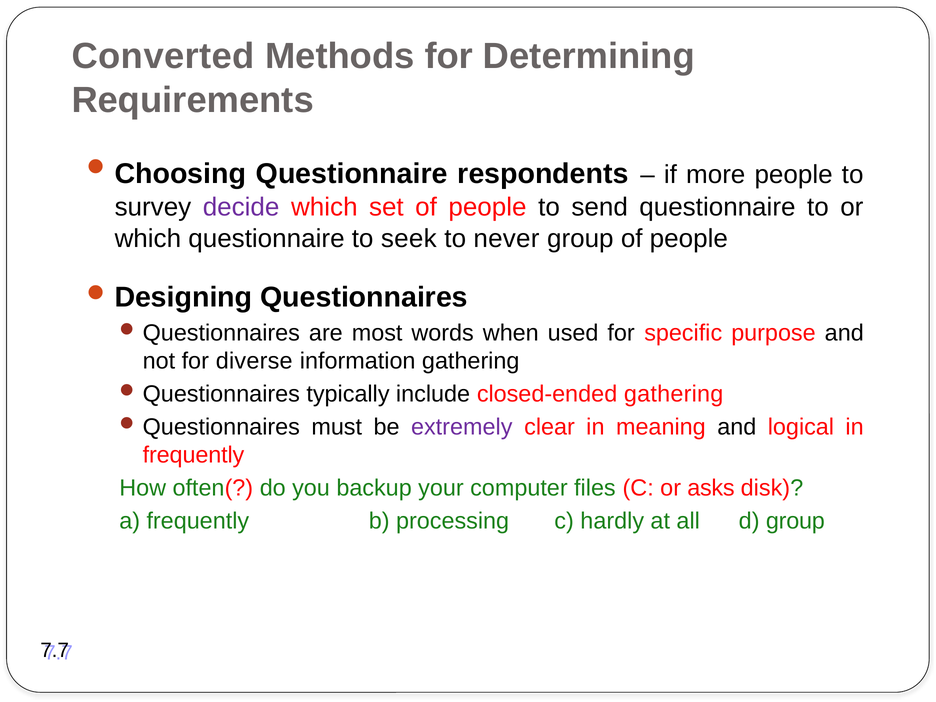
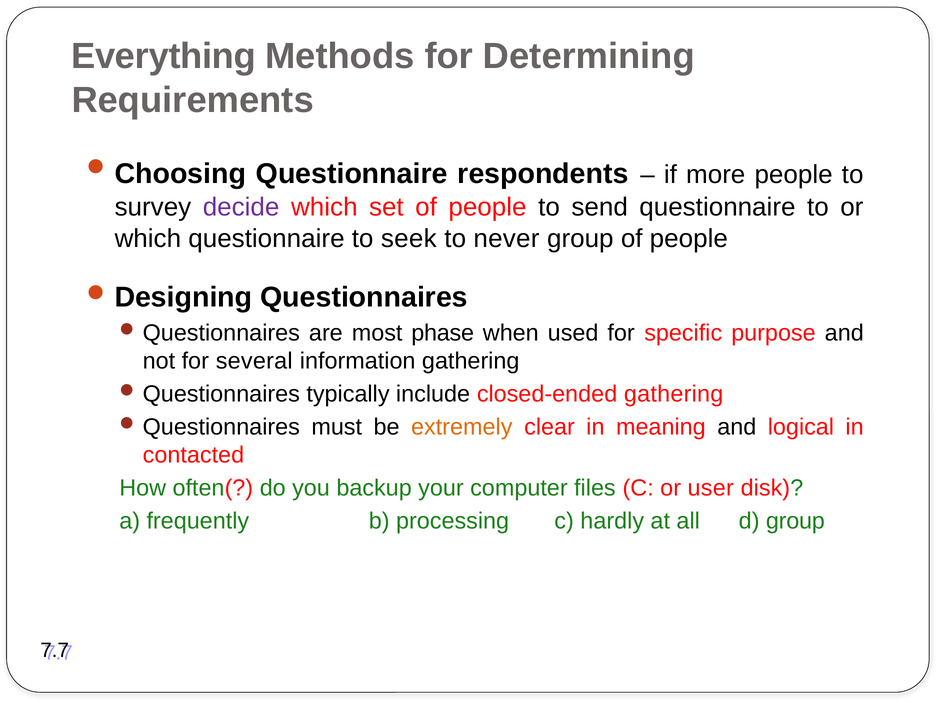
Converted: Converted -> Everything (164, 56)
words: words -> phase (443, 333)
diverse: diverse -> several (254, 361)
extremely colour: purple -> orange (462, 427)
frequently: frequently -> contacted (193, 455)
asks: asks -> user (711, 488)
